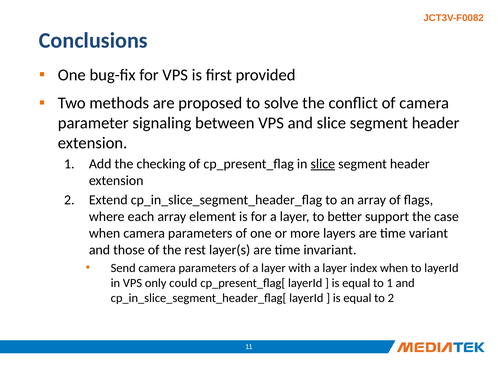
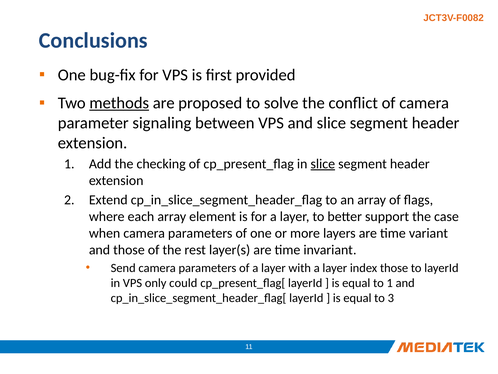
methods underline: none -> present (119, 103)
index when: when -> those (394, 268)
to 2: 2 -> 3 (391, 298)
